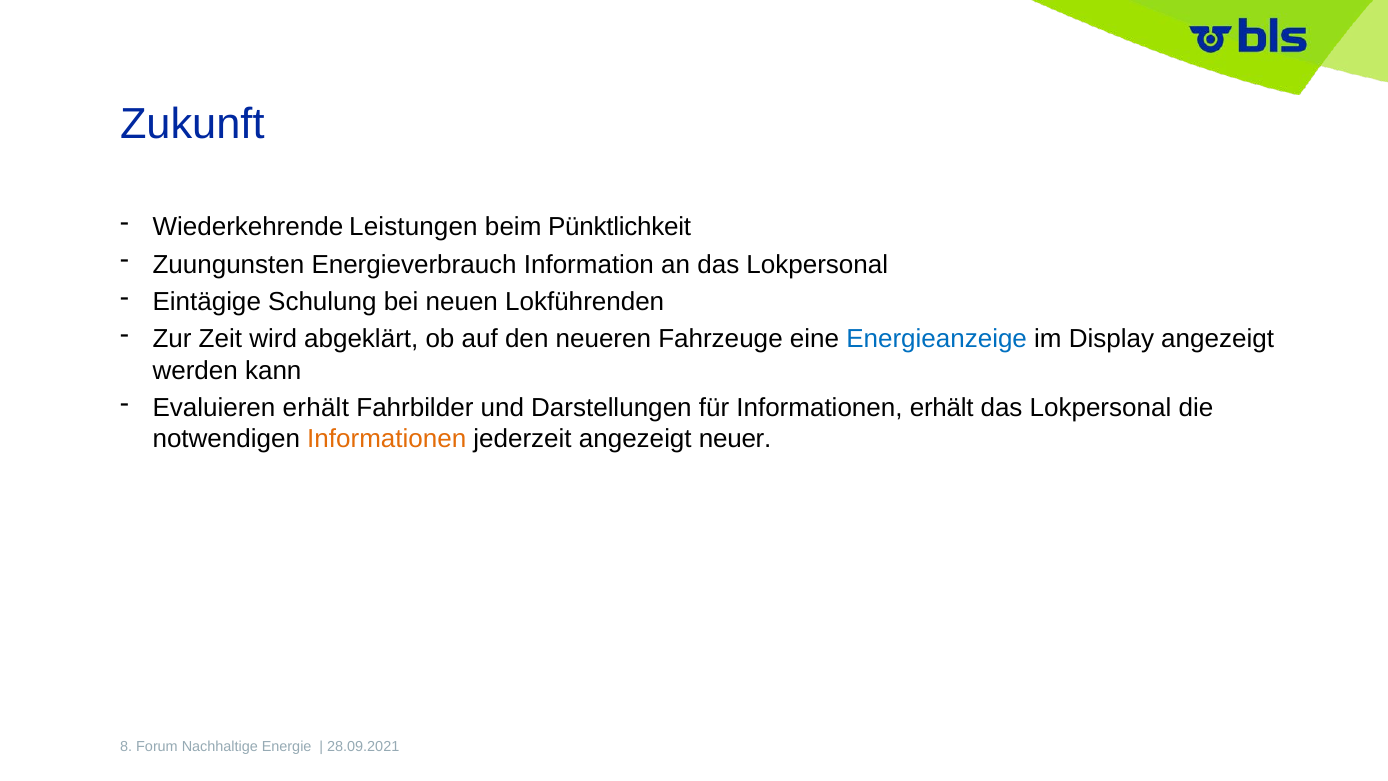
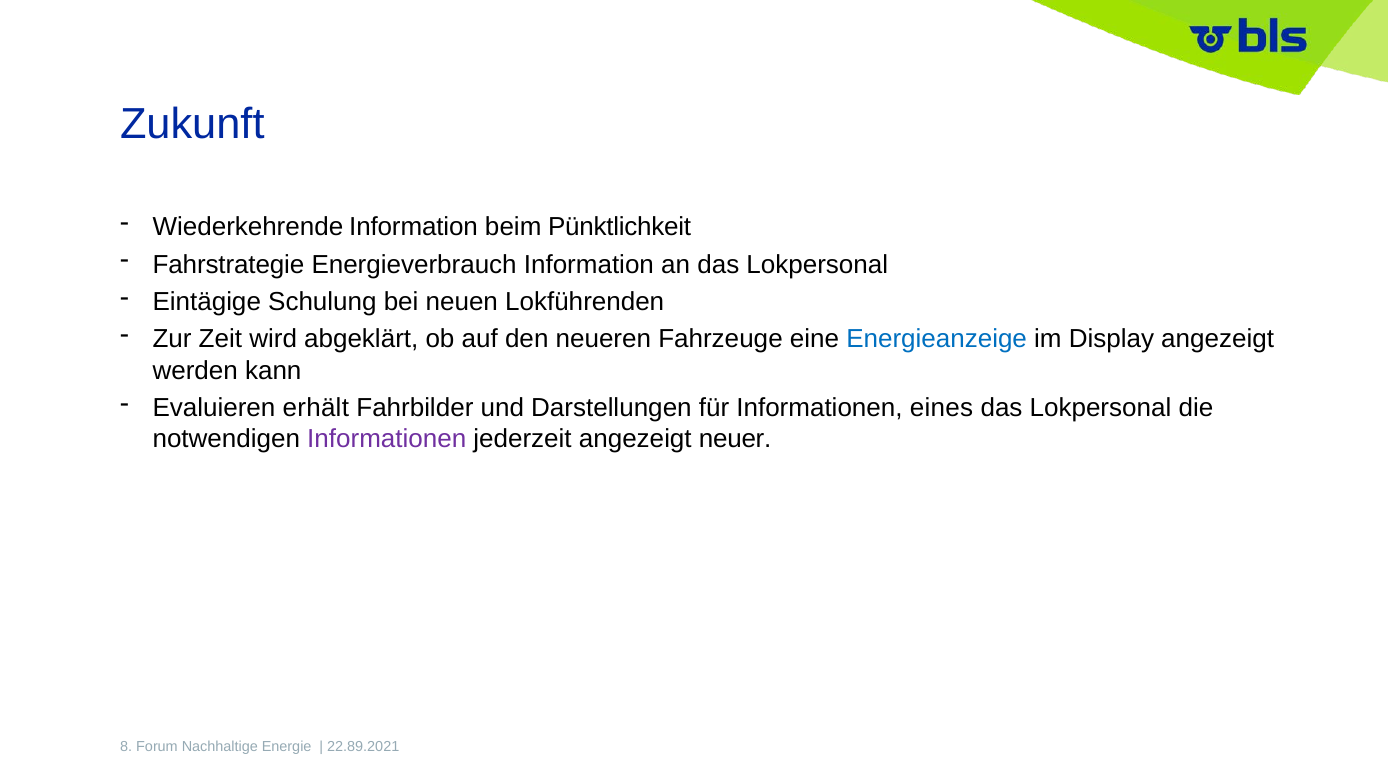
Wiederkehrende Leistungen: Leistungen -> Information (414, 227)
Zuungunsten: Zuungunsten -> Fahrstrategie (228, 264)
Informationen erhält: erhält -> eines (941, 408)
Informationen colour: orange -> purple (387, 439)
28.09.2021: 28.09.2021 -> 22.89.2021 (363, 747)
